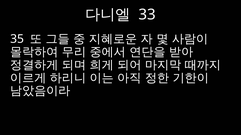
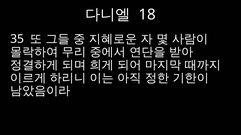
33: 33 -> 18 (147, 15)
